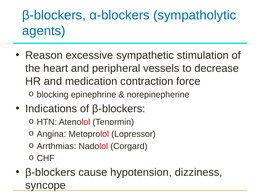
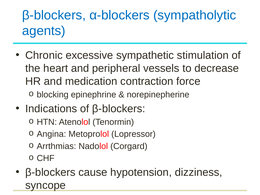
Reason: Reason -> Chronic (44, 55)
